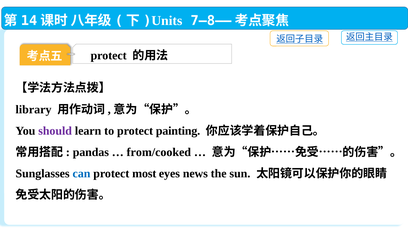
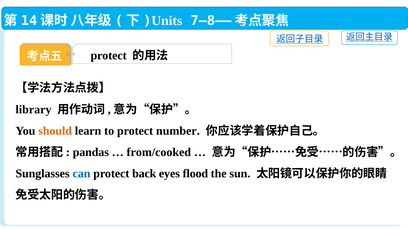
should colour: purple -> orange (55, 131)
painting: painting -> number (178, 131)
most: most -> back (144, 174)
news: news -> flood (195, 174)
